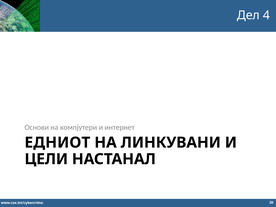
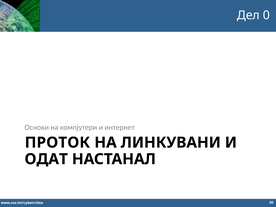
4: 4 -> 0 (266, 15)
ЕДНИОТ: ЕДНИОТ -> ПРОТОК (57, 143)
ЦЕЛИ: ЦЕЛИ -> ОДАТ (46, 159)
